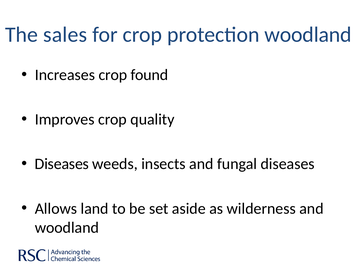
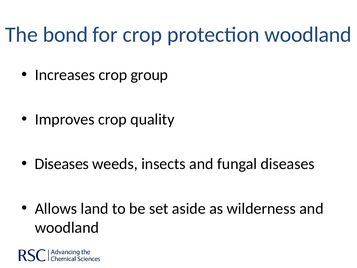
sales: sales -> bond (65, 35)
found: found -> group (149, 75)
